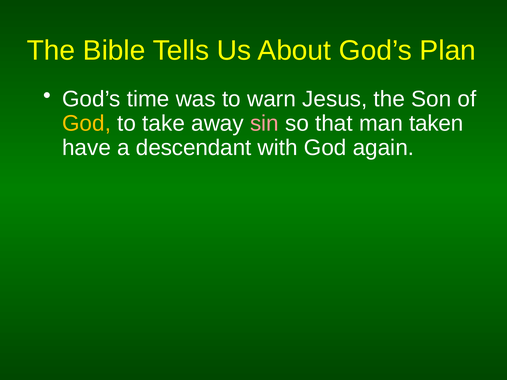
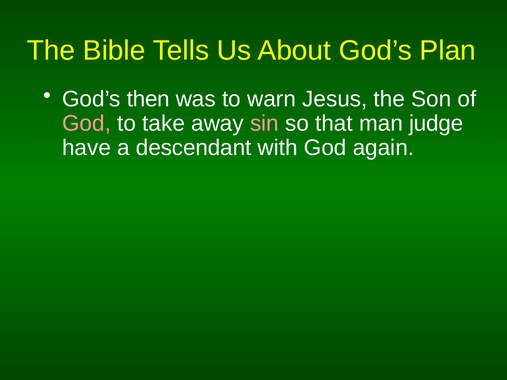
time: time -> then (148, 99)
God colour: yellow -> pink (87, 123)
taken: taken -> judge (436, 123)
